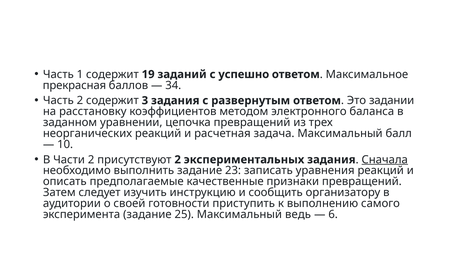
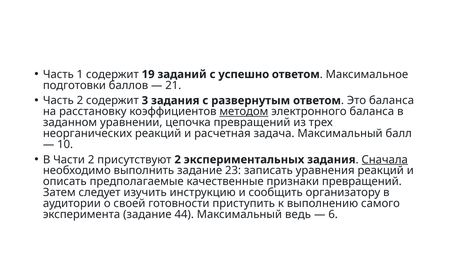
прекрасная: прекрасная -> подготовки (74, 85)
34: 34 -> 21 (173, 85)
Это задании: задании -> баланса (392, 101)
методом underline: none -> present (244, 112)
25: 25 -> 44 (184, 215)
